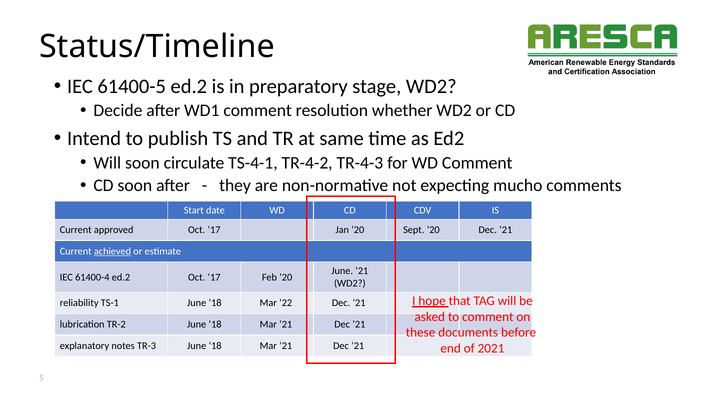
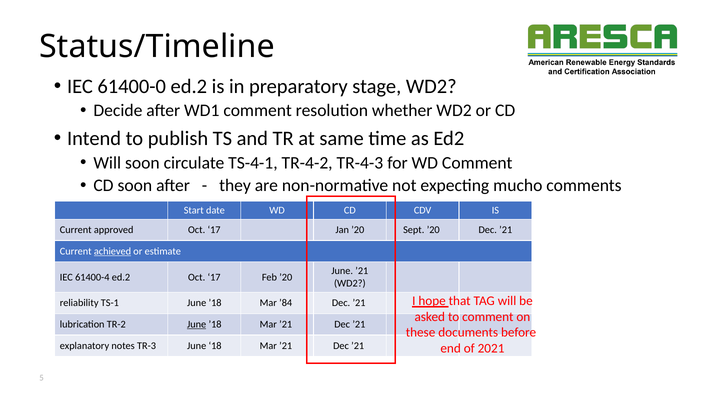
61400-5: 61400-5 -> 61400-0 (132, 86)
’22: ’22 -> ’84 (286, 303)
June underline: none -> present (197, 324)
